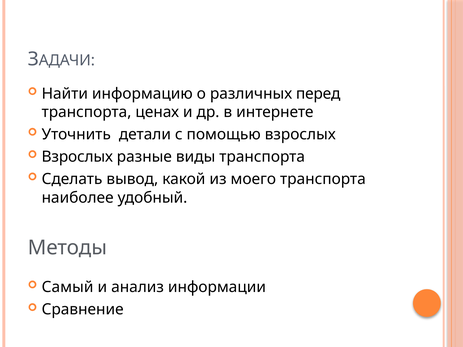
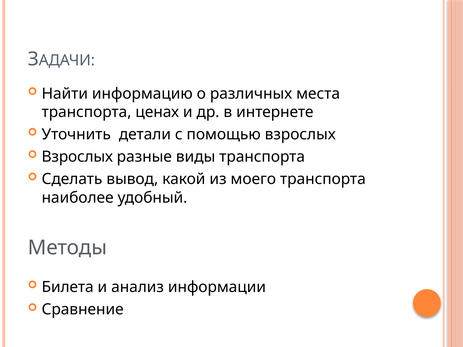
перед: перед -> места (318, 94)
Самый: Самый -> Билета (68, 287)
